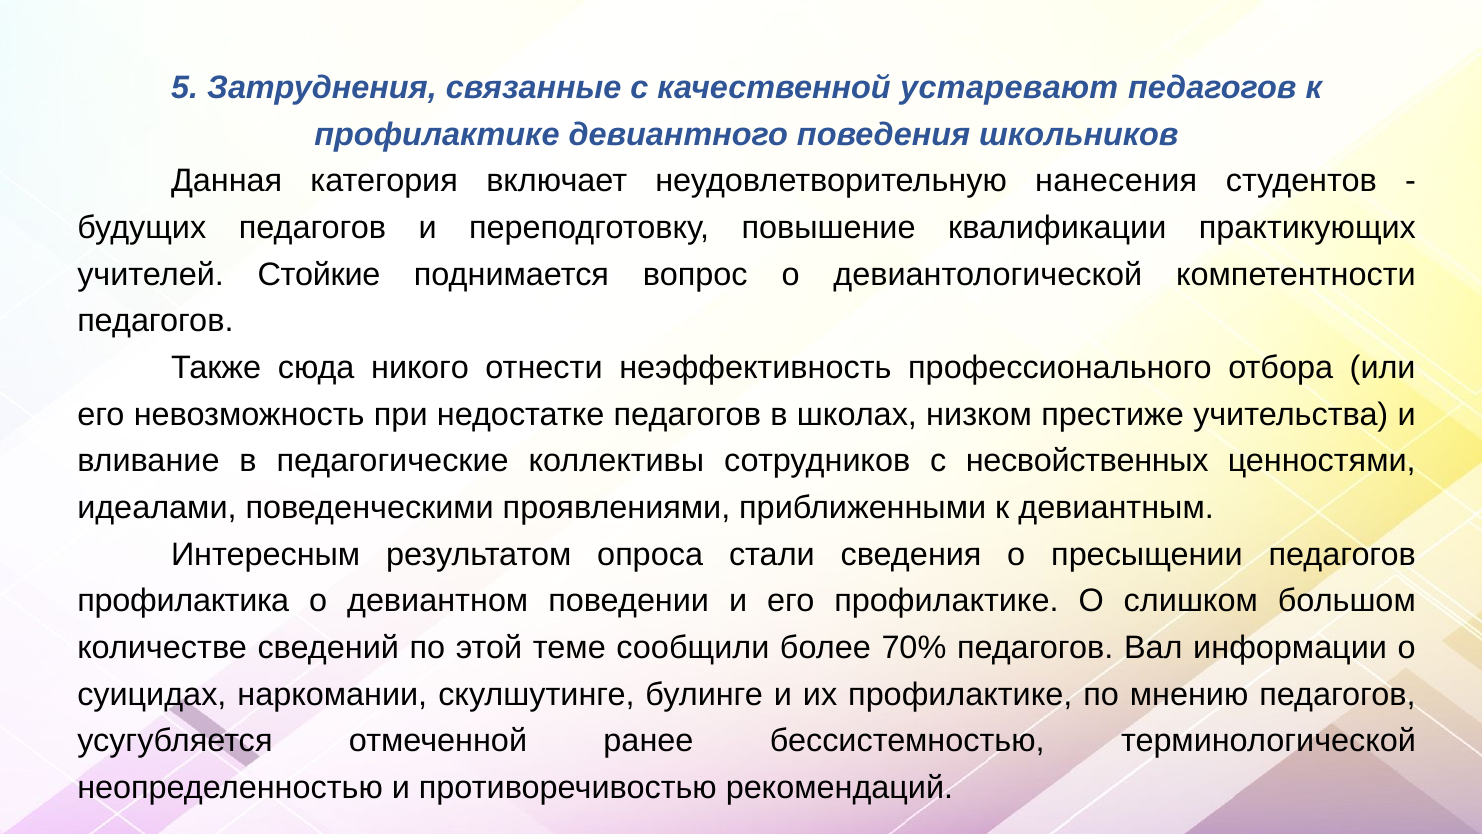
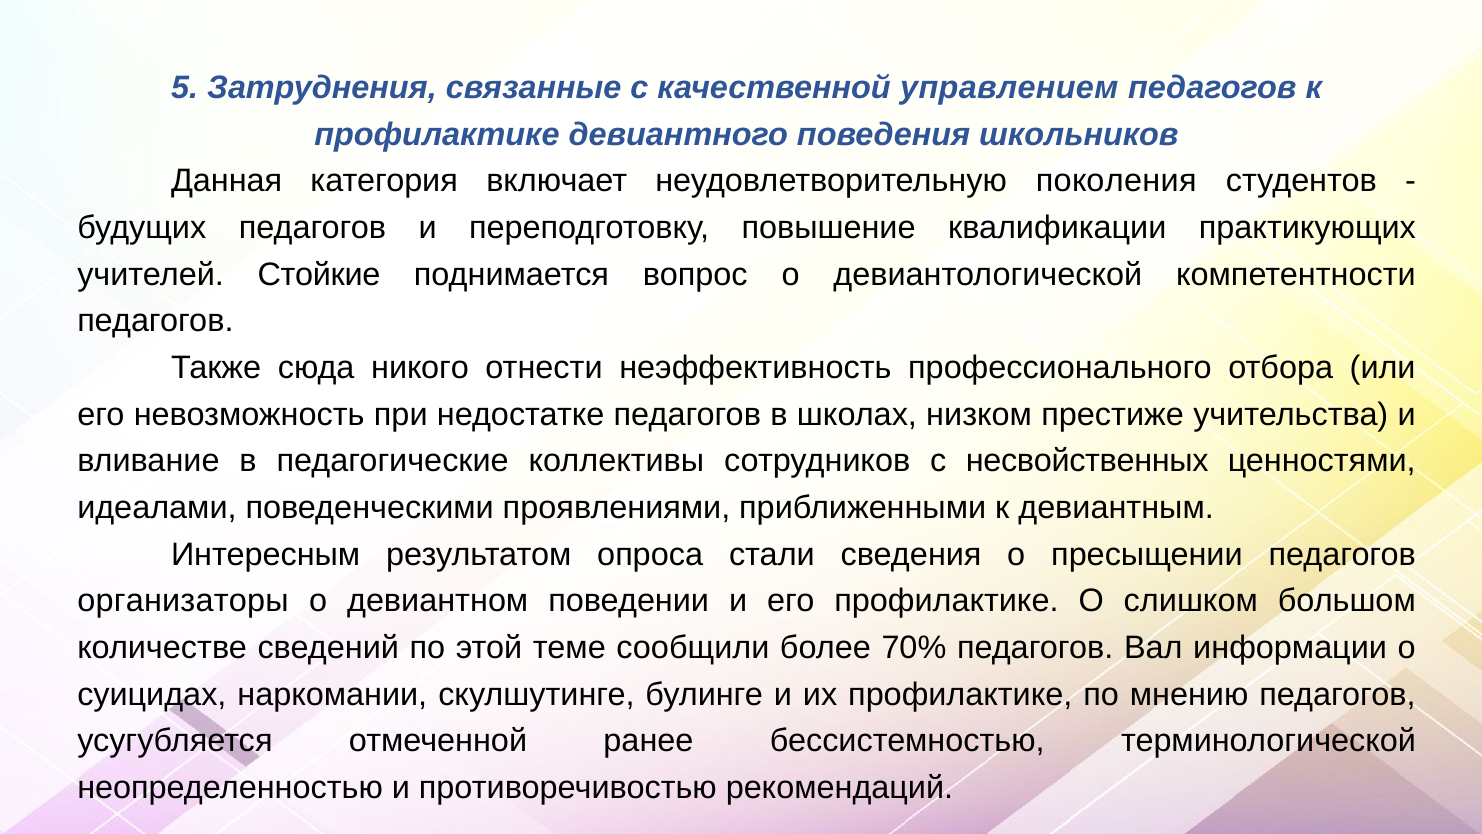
устаревают: устаревают -> управлением (1009, 88)
нанесения: нанесения -> поколения (1116, 181)
профилактика: профилактика -> организаторы (183, 601)
